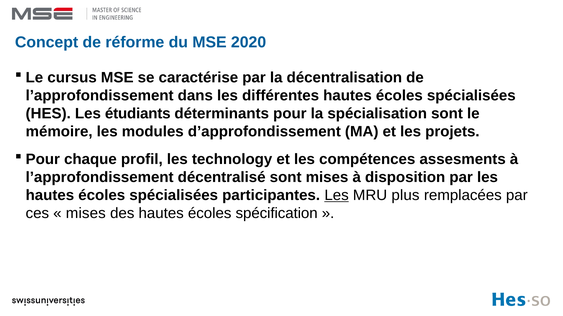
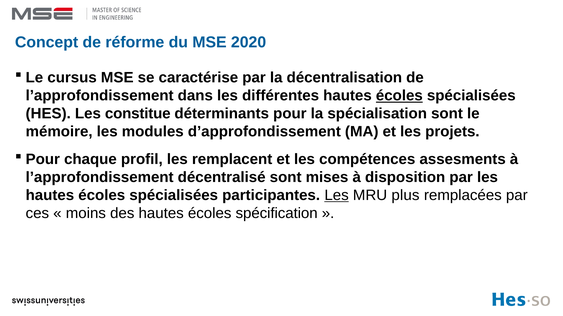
écoles underline: none -> present (399, 96)
étudiants: étudiants -> constitue (138, 114)
technology: technology -> remplacent (232, 160)
mises: mises -> moins (86, 214)
